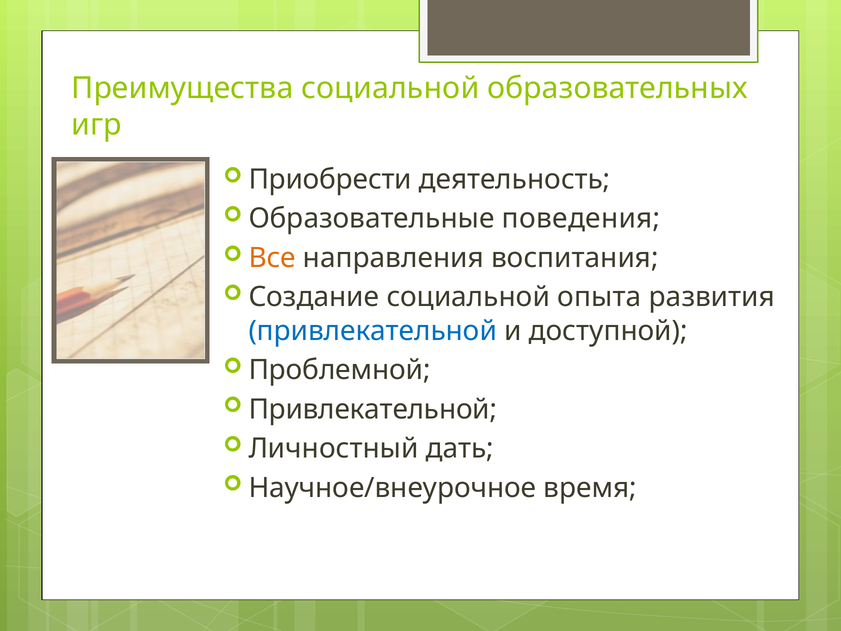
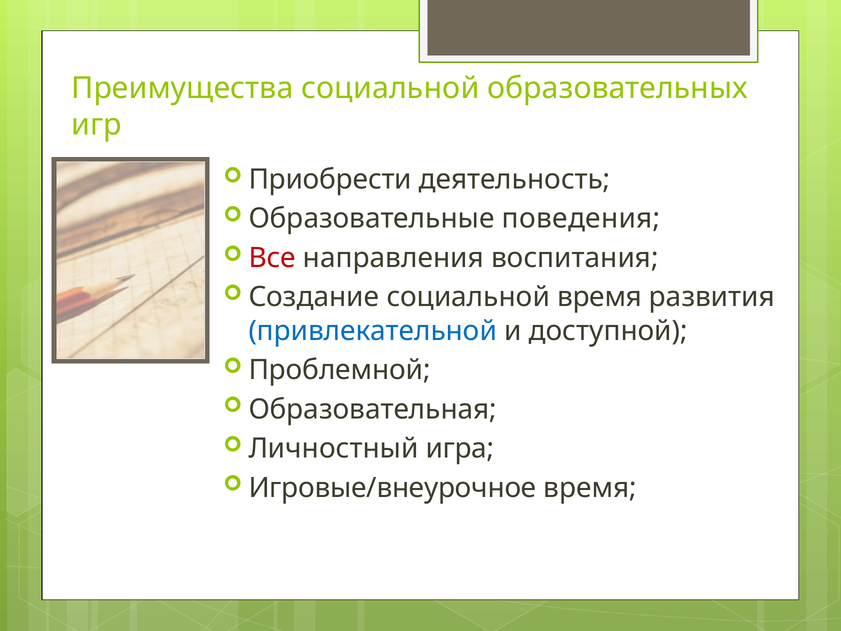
Все colour: orange -> red (272, 258)
социальной опыта: опыта -> время (600, 297)
Привлекательной: Привлекательной -> Образовательная (373, 409)
дать: дать -> игра (460, 448)
Научное/внеурочное: Научное/внеурочное -> Игровые/внеурочное (392, 488)
